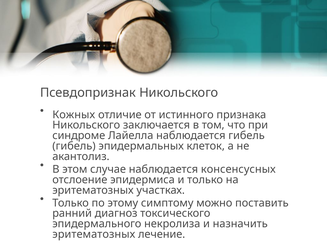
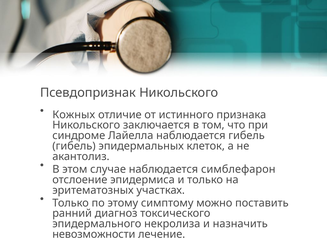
консенсусных: консенсусных -> симблефарон (238, 169)
эритематозных: эритематозных -> невозможности (94, 235)
